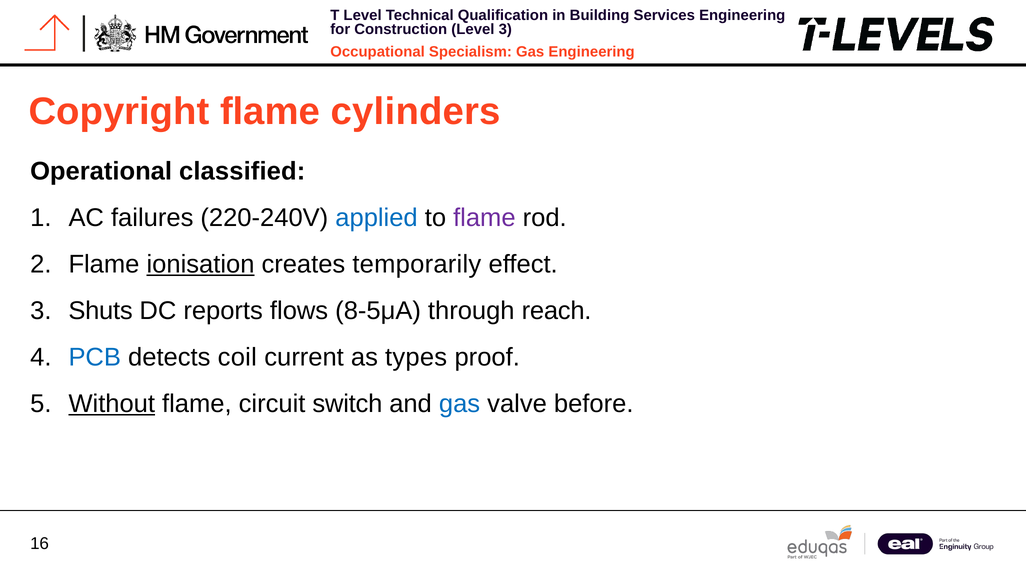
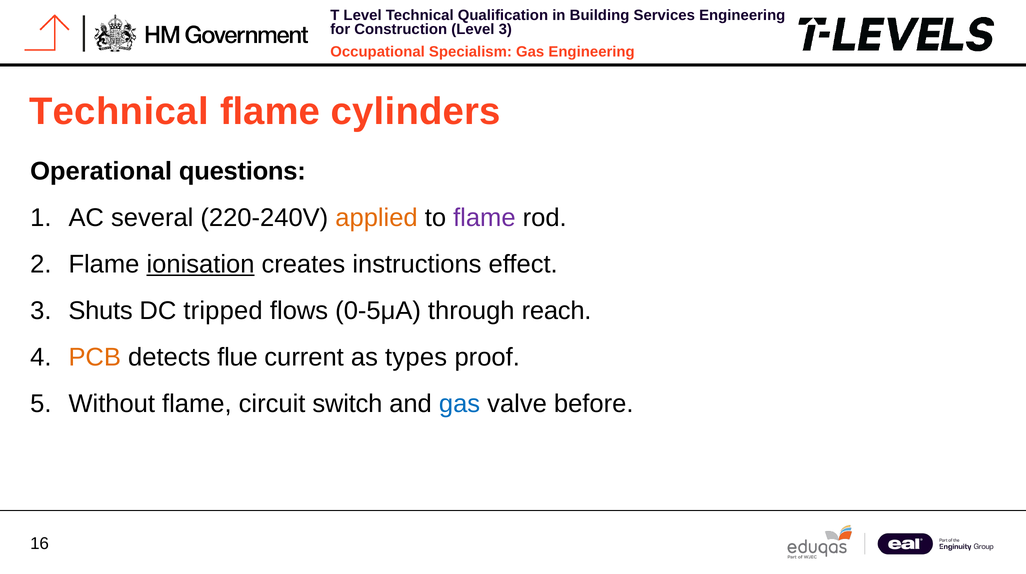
Copyright: Copyright -> Technical (119, 111)
classified: classified -> questions (242, 171)
failures: failures -> several (152, 218)
applied colour: blue -> orange (377, 218)
temporarily: temporarily -> instructions (417, 264)
reports: reports -> tripped (223, 310)
8-5μA: 8-5μA -> 0-5μA (378, 310)
PCB colour: blue -> orange (95, 357)
coil: coil -> flue (238, 357)
Without underline: present -> none (112, 403)
